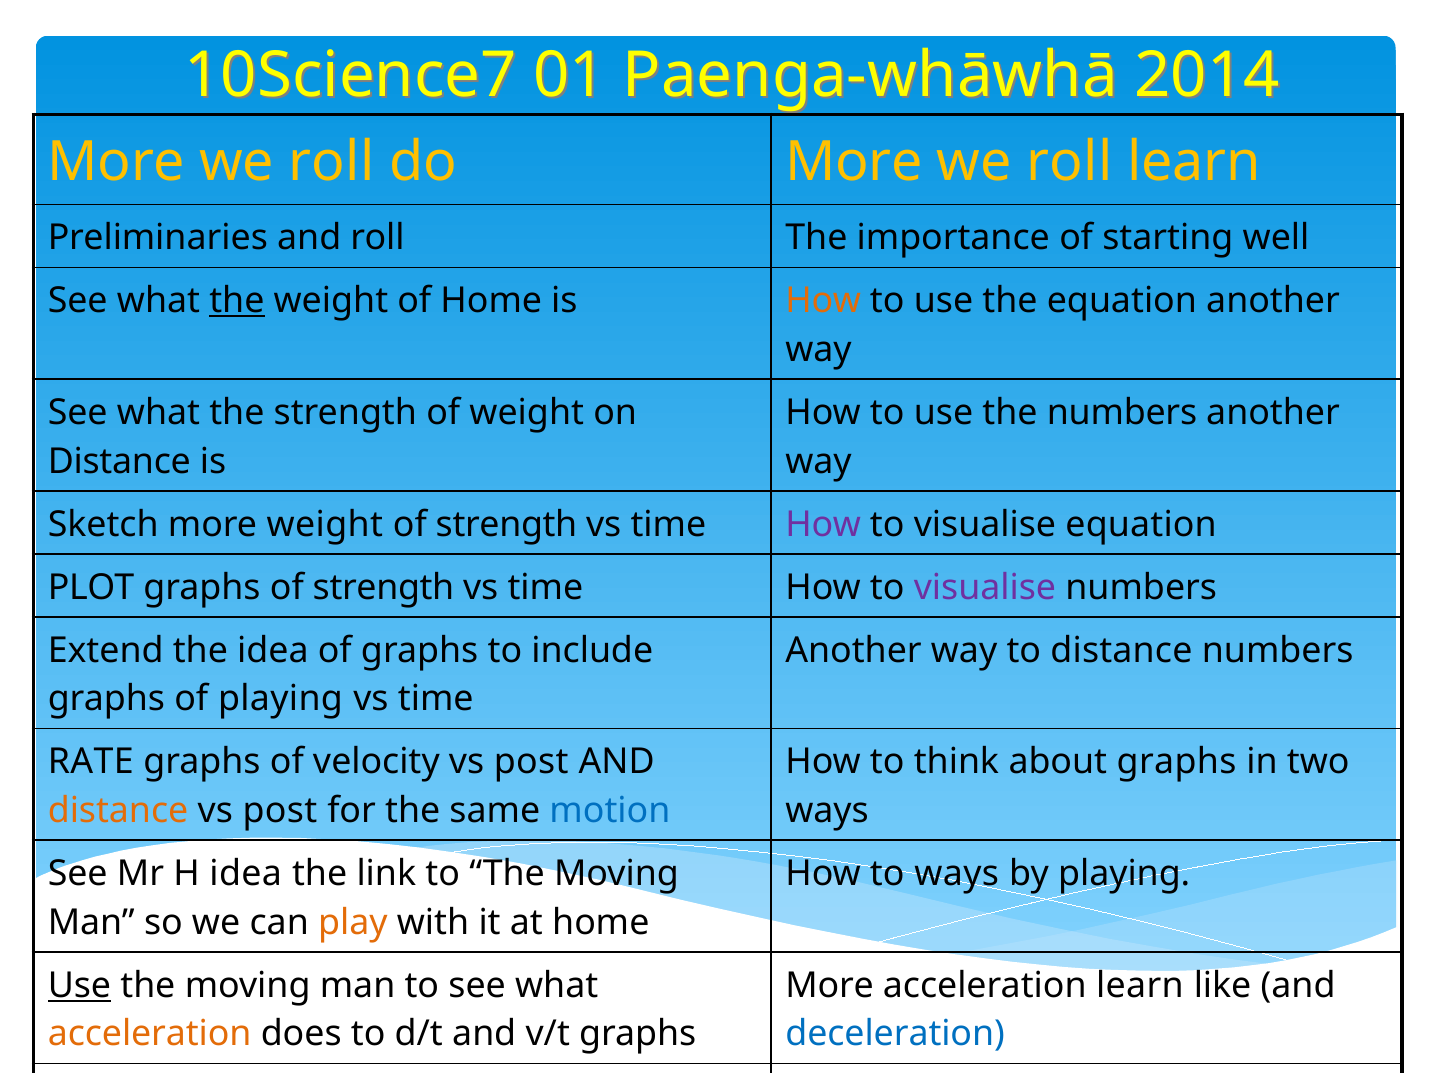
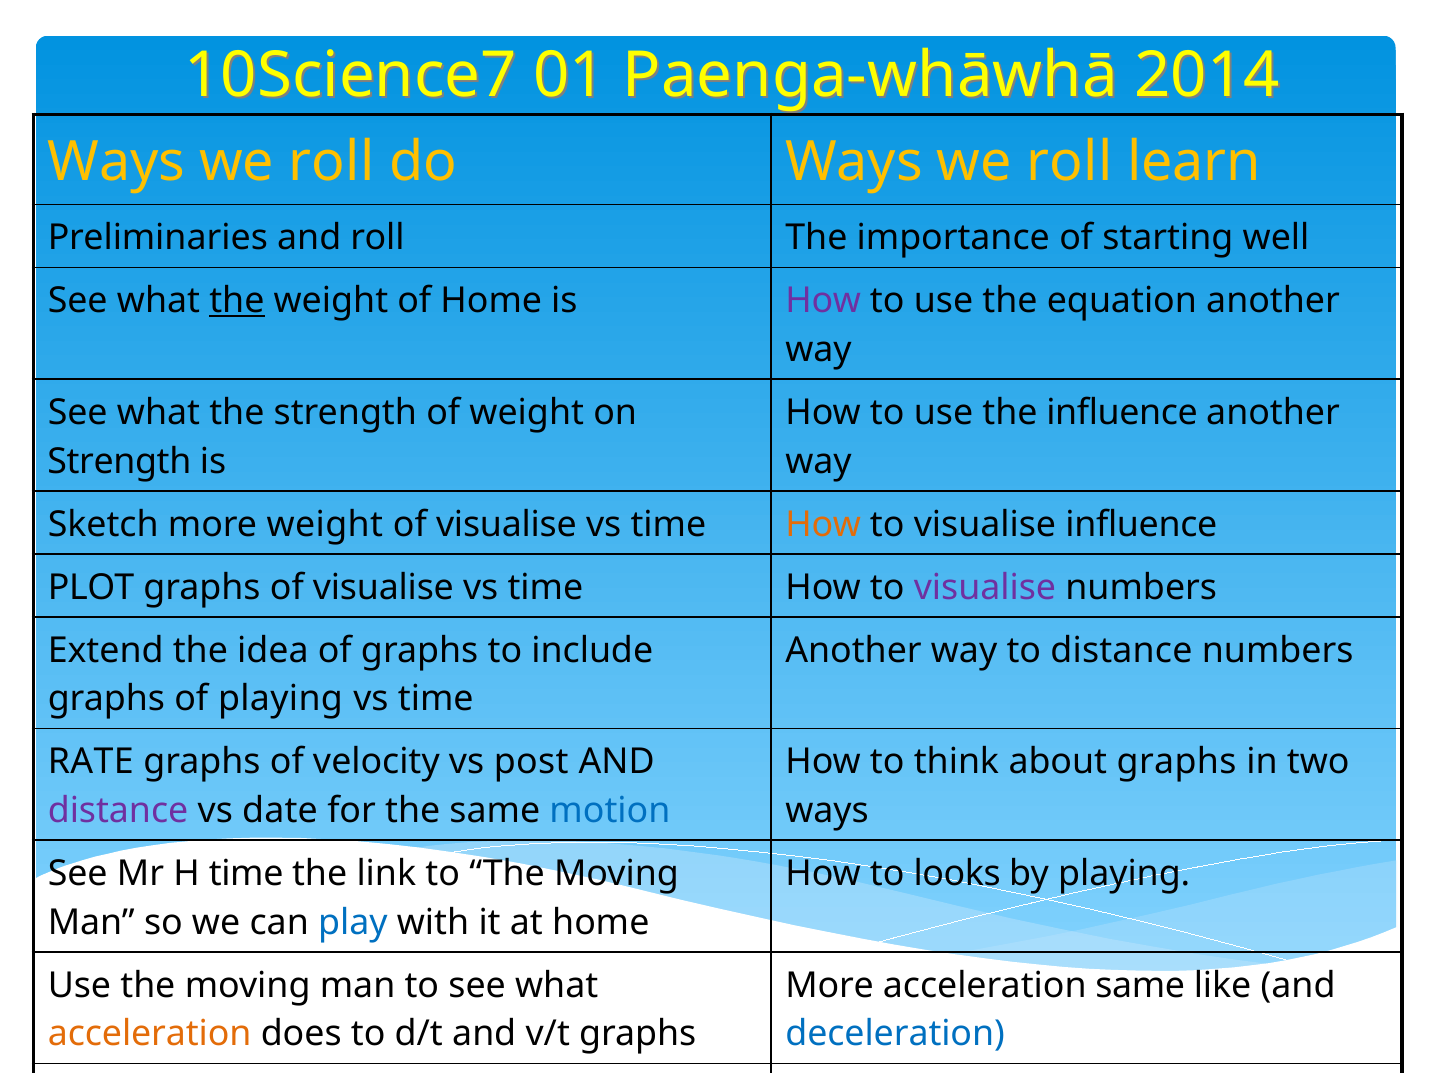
More: More -> Ways (116, 163)
do More: More -> Ways (854, 163)
How colour: orange -> purple (823, 301)
the numbers: numbers -> influence (1122, 412)
Distance: Distance -> Strength (119, 461)
strength: strength -> visualise (506, 524)
How colour: purple -> orange (823, 524)
visualise equation: equation -> influence (1141, 524)
graphs of strength: strength -> visualise (383, 587)
distance colour: orange -> purple (118, 810)
post: post -> date (280, 810)
H idea: idea -> time (246, 873)
to ways: ways -> looks (957, 873)
play colour: orange -> blue (353, 922)
Use underline: present -> none (79, 985)
acceleration learn: learn -> same (1140, 985)
